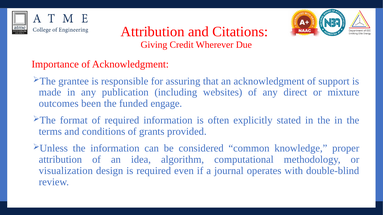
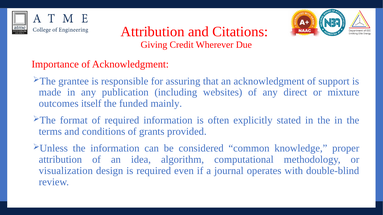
been: been -> itself (91, 104)
engage: engage -> mainly (166, 104)
